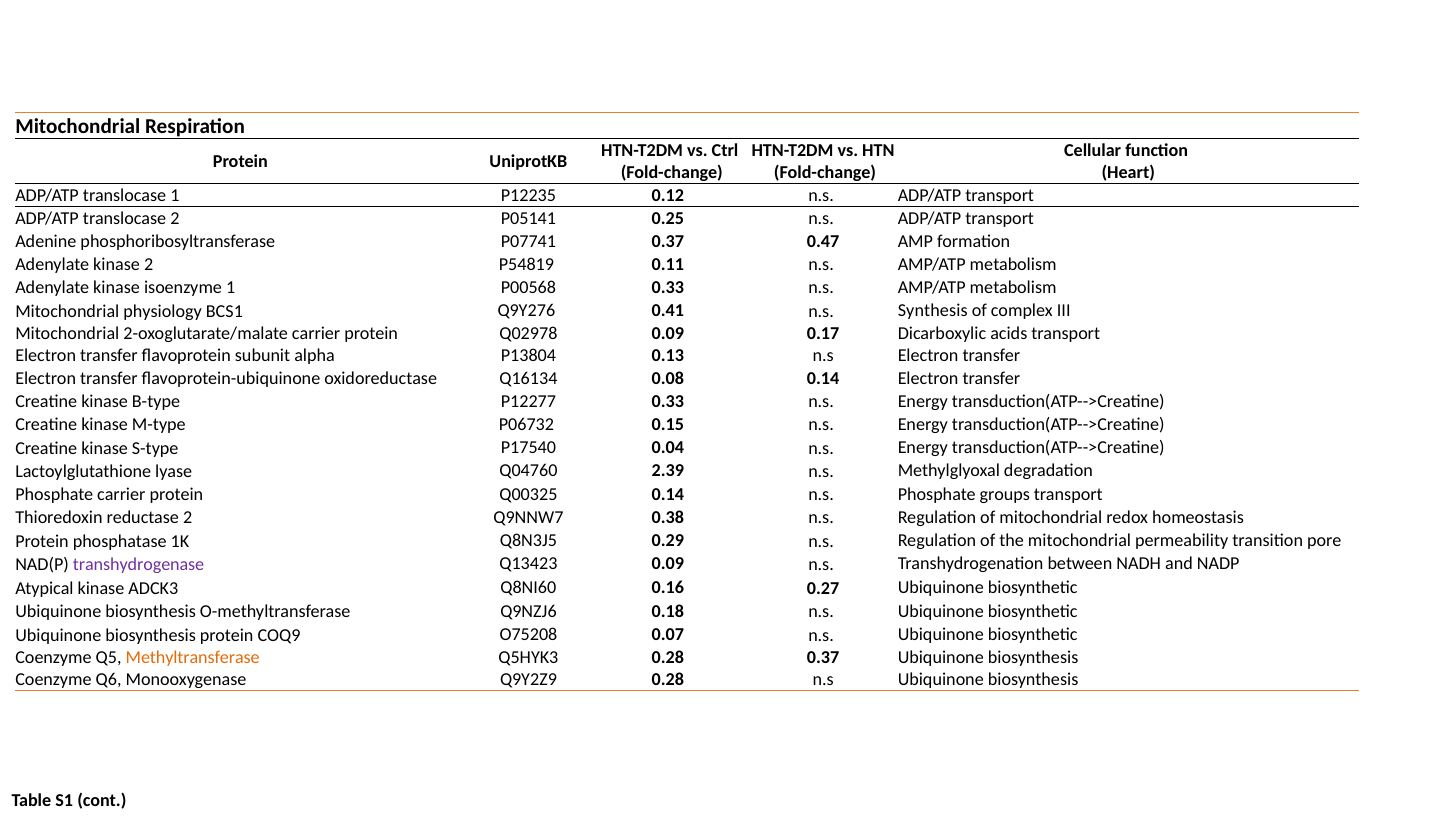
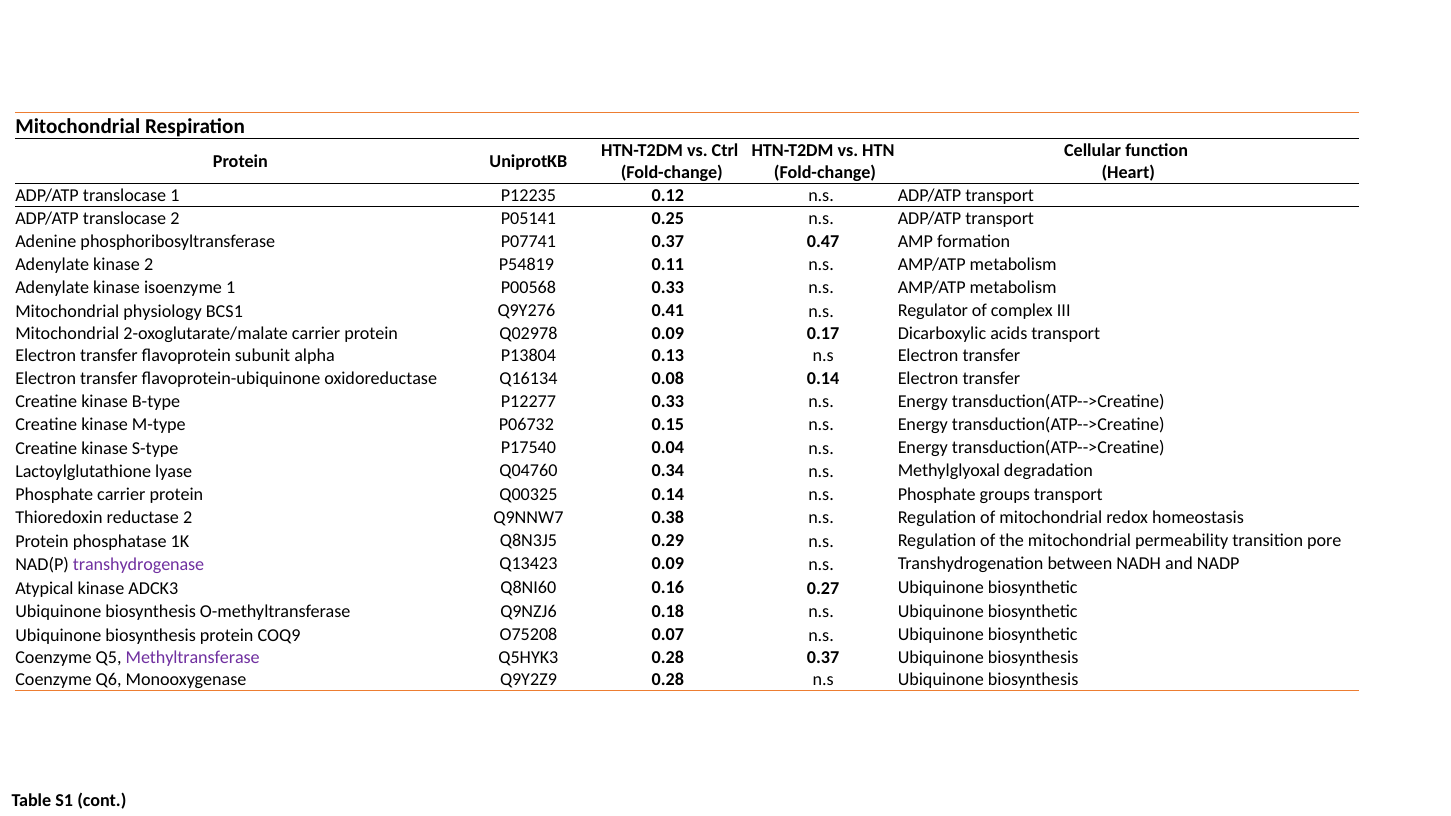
Synthesis: Synthesis -> Regulator (933, 311)
2.39: 2.39 -> 0.34 (668, 471)
Methyltransferase colour: orange -> purple (193, 658)
